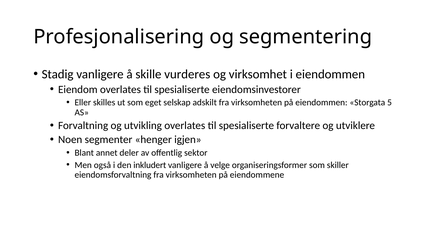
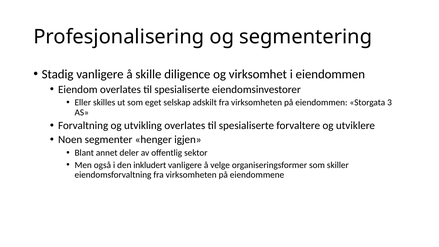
vurderes: vurderes -> diligence (187, 74)
5: 5 -> 3 (390, 103)
